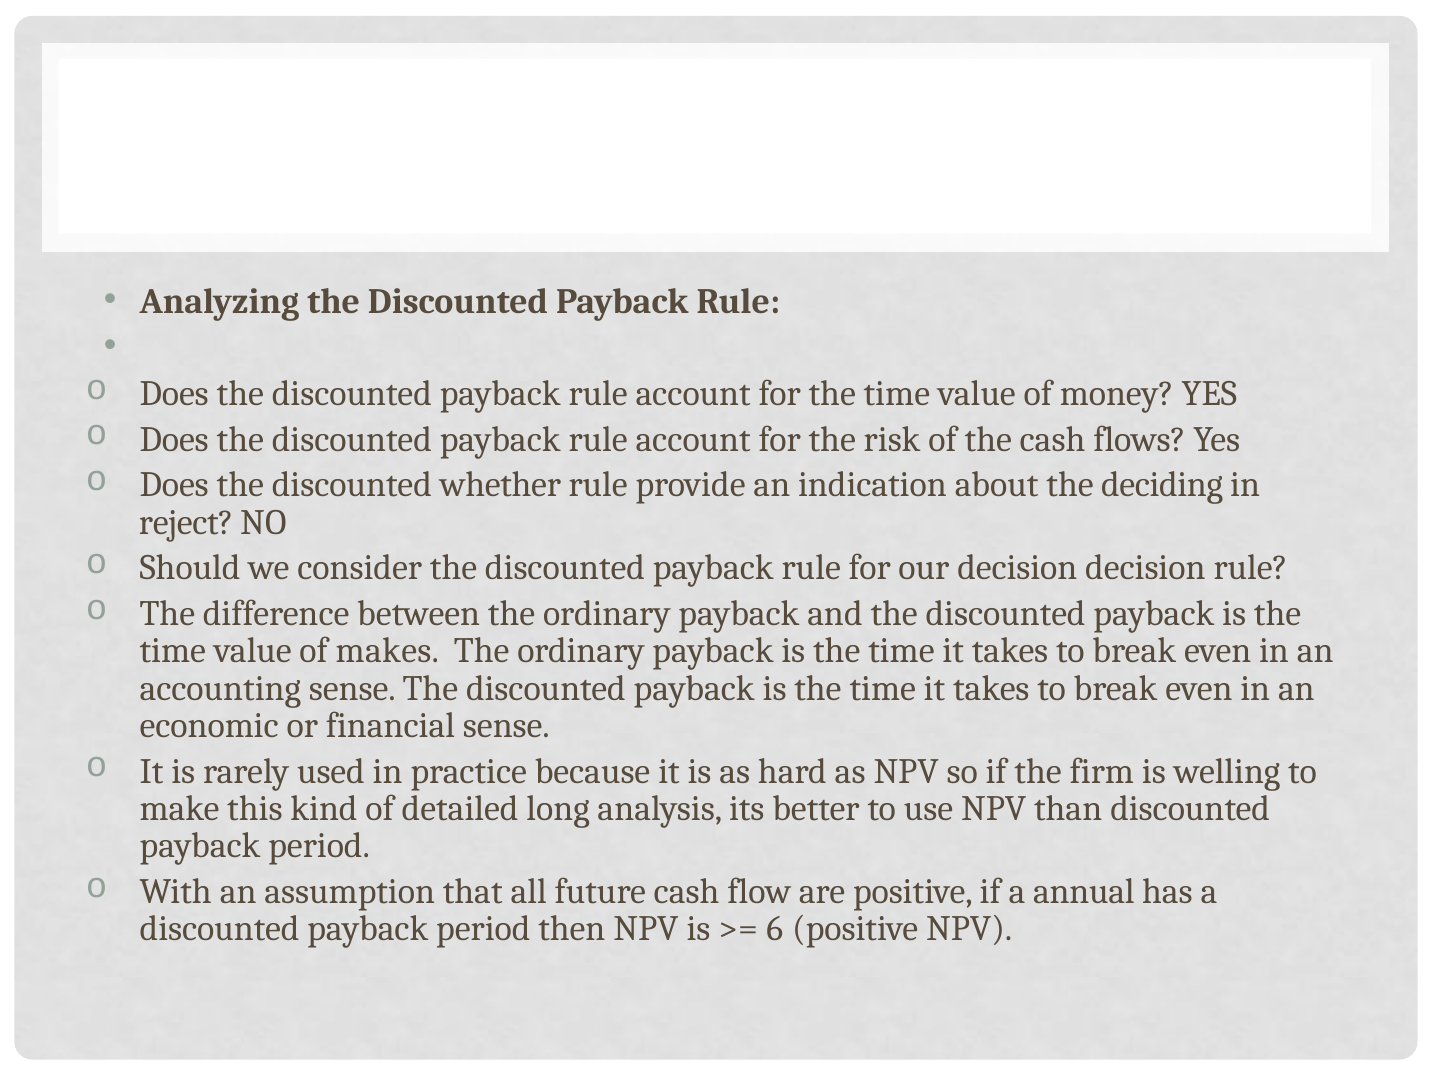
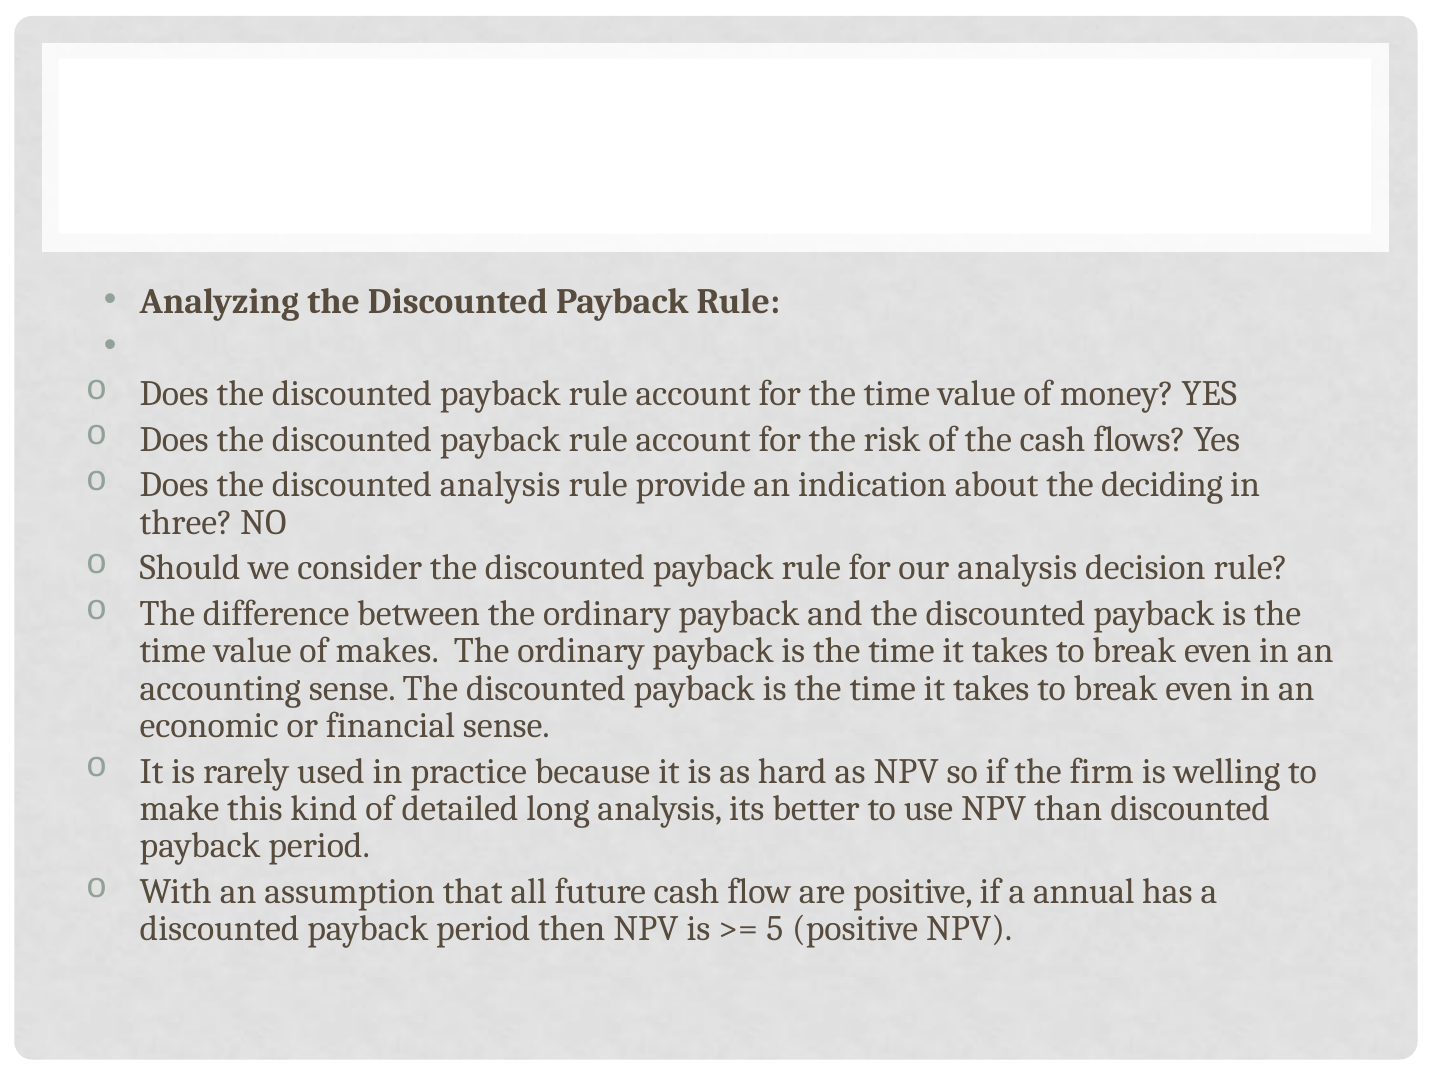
discounted whether: whether -> analysis (500, 485)
reject: reject -> three (186, 522)
our decision: decision -> analysis (1017, 568)
6: 6 -> 5 (775, 929)
